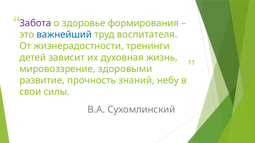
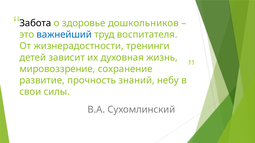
Забота colour: purple -> black (35, 23)
формирования: формирования -> дошкольников (143, 23)
здоровыми: здоровыми -> сохранение (125, 69)
